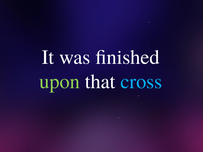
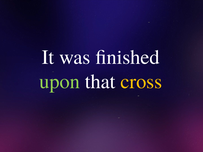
cross colour: light blue -> yellow (141, 82)
